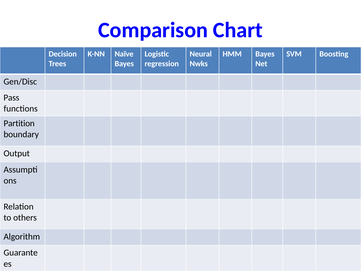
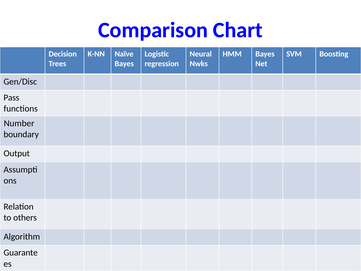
Partition: Partition -> Number (19, 123)
